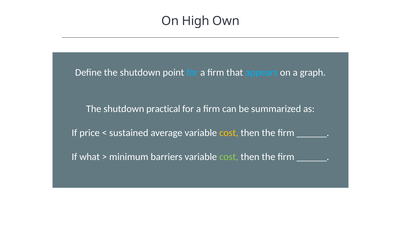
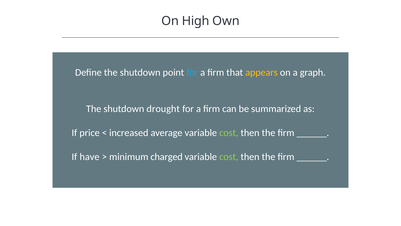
appears colour: light blue -> yellow (262, 72)
practical: practical -> drought (163, 108)
sustained: sustained -> increased (129, 133)
cost colour: yellow -> light green (229, 133)
what: what -> have (90, 157)
barriers: barriers -> charged (167, 157)
